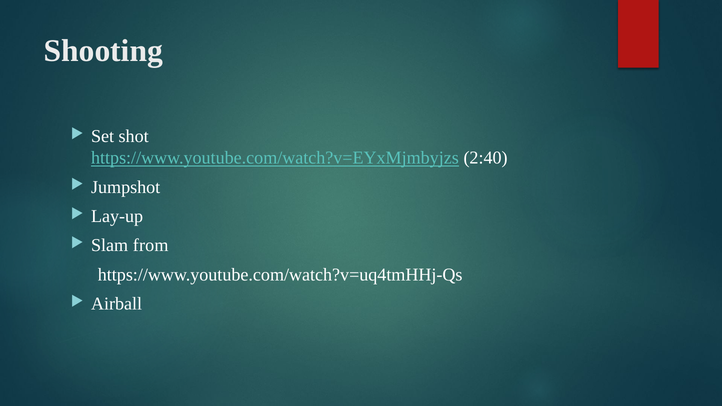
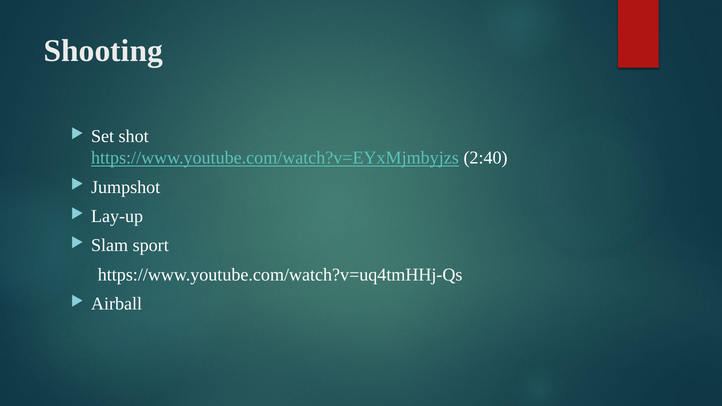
from: from -> sport (151, 246)
